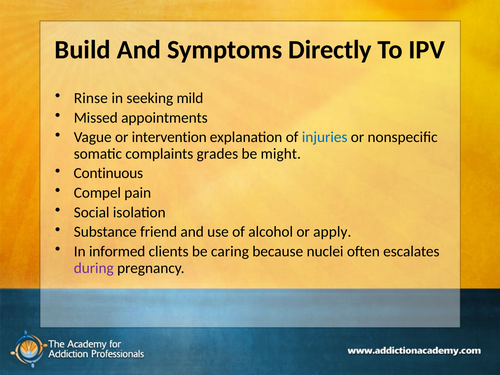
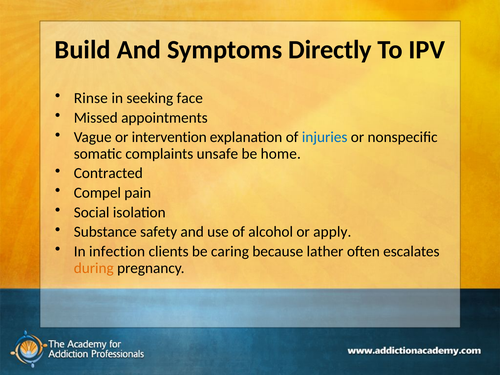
mild: mild -> face (190, 98)
grades: grades -> unsafe (217, 154)
might: might -> home (281, 154)
Continuous: Continuous -> Contracted (108, 173)
friend: friend -> safety (159, 232)
informed: informed -> infection (117, 251)
nuclei: nuclei -> lather (325, 251)
during colour: purple -> orange (94, 268)
